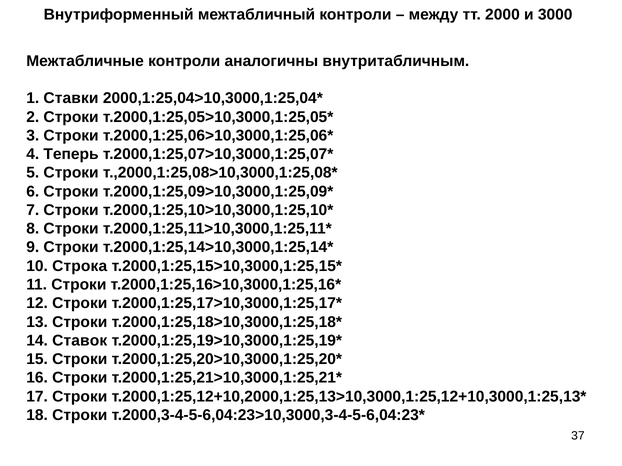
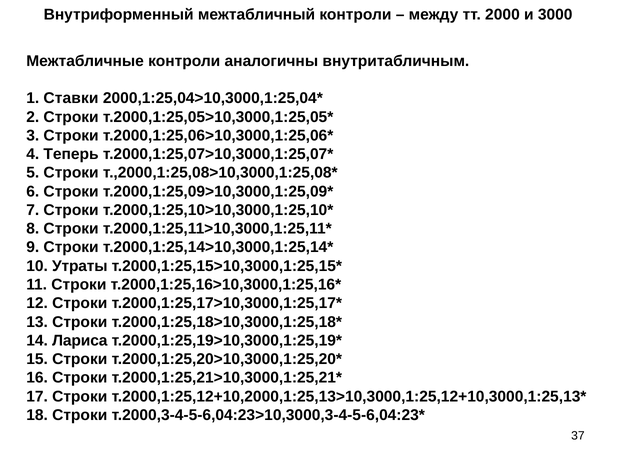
Cтрока: Cтрока -> Утраты (80, 266)
Ставок: Ставок -> Лариса (80, 341)
